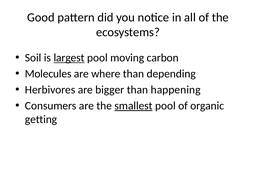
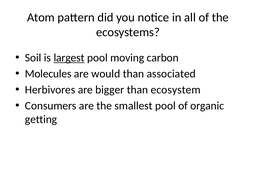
Good: Good -> Atom (41, 17)
where: where -> would (106, 74)
depending: depending -> associated (171, 74)
happening: happening -> ecosystem (176, 90)
smallest underline: present -> none (134, 106)
